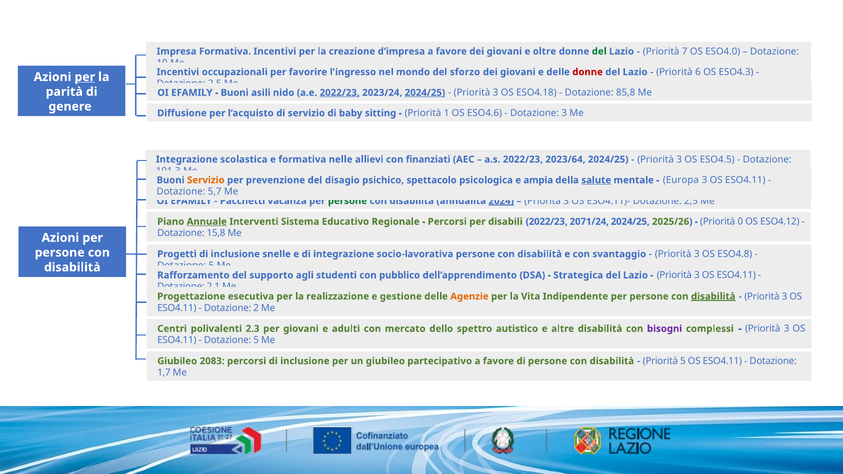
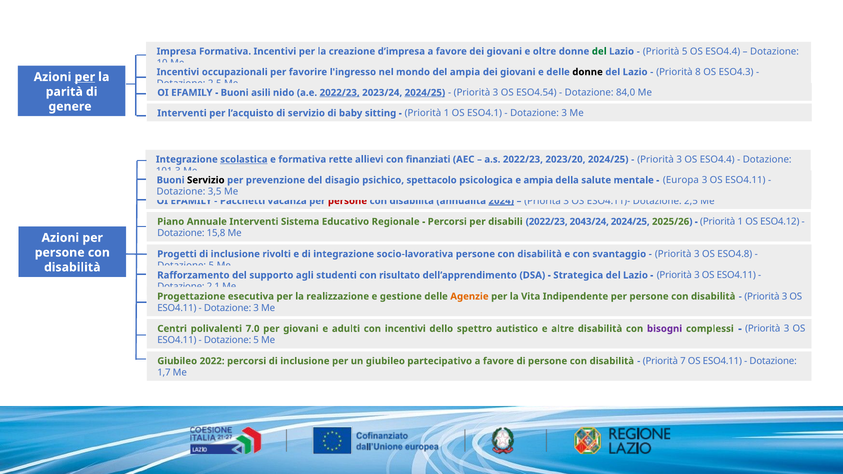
Priorità 7: 7 -> 5 (685, 51)
ESO4.0: ESO4.0 -> ESO4.4 (723, 51)
del sforzo: sforzo -> ampia (465, 72)
donne colour: red -> black (588, 72)
6: 6 -> 8 (698, 72)
ESO4.18: ESO4.18 -> ESO4.54 (536, 93)
85,8: 85,8 -> 84,0 (626, 93)
Diffusione: Diffusione -> Interventi (182, 113)
ESO4.6: ESO4.6 -> ESO4.1 (485, 113)
scolastica underline: none -> present (244, 159)
nelle: nelle -> rette (341, 159)
2023/64: 2023/64 -> 2023/20 (565, 159)
3 OS ESO4.5: ESO4.5 -> ESO4.4 (717, 159)
Servizio colour: orange -> black (206, 180)
salute underline: present -> none (596, 180)
5,7: 5,7 -> 3,5 (215, 192)
persone colour: green -> red (348, 201)
Annuale underline: present -> none (207, 222)
2071/24: 2071/24 -> 2043/24 (589, 222)
0: 0 -> 1 (740, 222)
snelle: snelle -> rivolti (277, 254)
pubblico: pubblico -> risultato (400, 275)
disabilità underline: present -> none (713, 296)
2: 2 -> 3 (256, 308)
2.3: 2.3 -> 7.0 (253, 329)
con mercato: mercato -> incentivi (405, 329)
2083: 2083 -> 2022 (212, 361)
Priorità 5: 5 -> 7 (683, 361)
